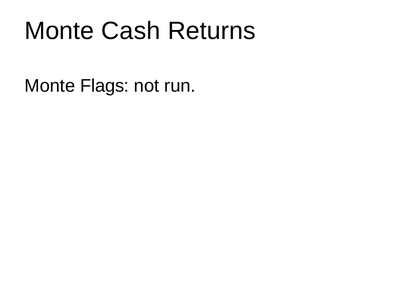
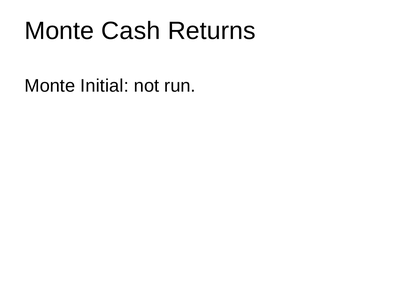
Flags: Flags -> Initial (104, 86)
